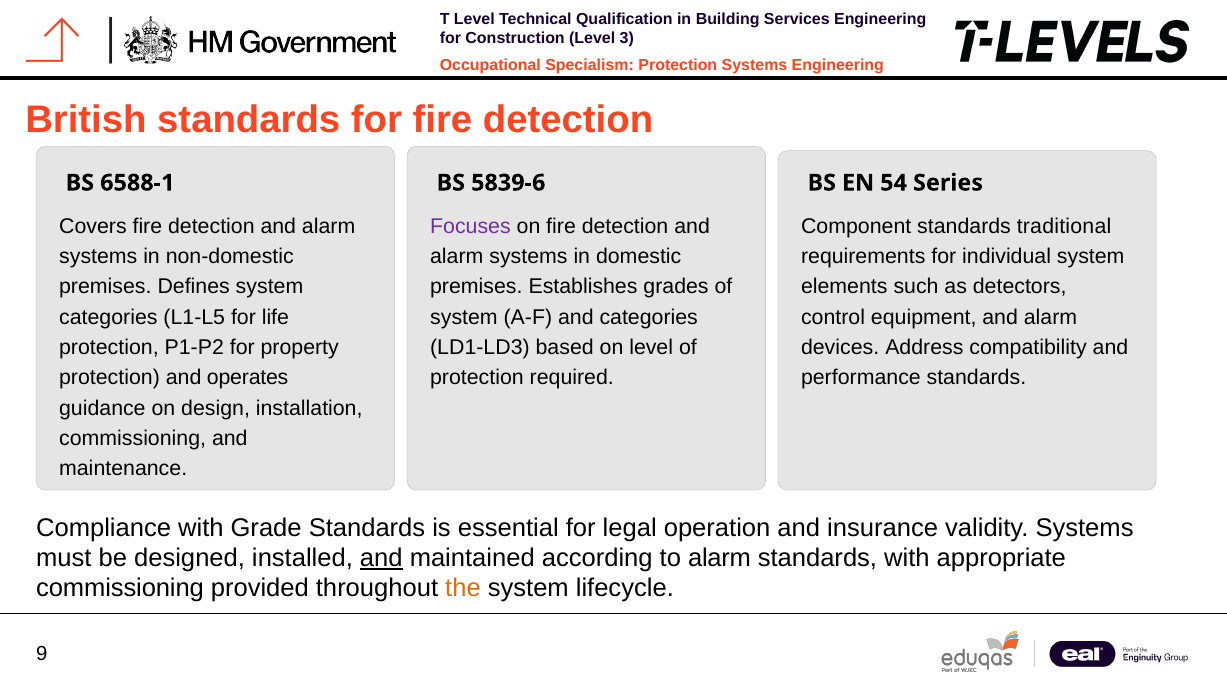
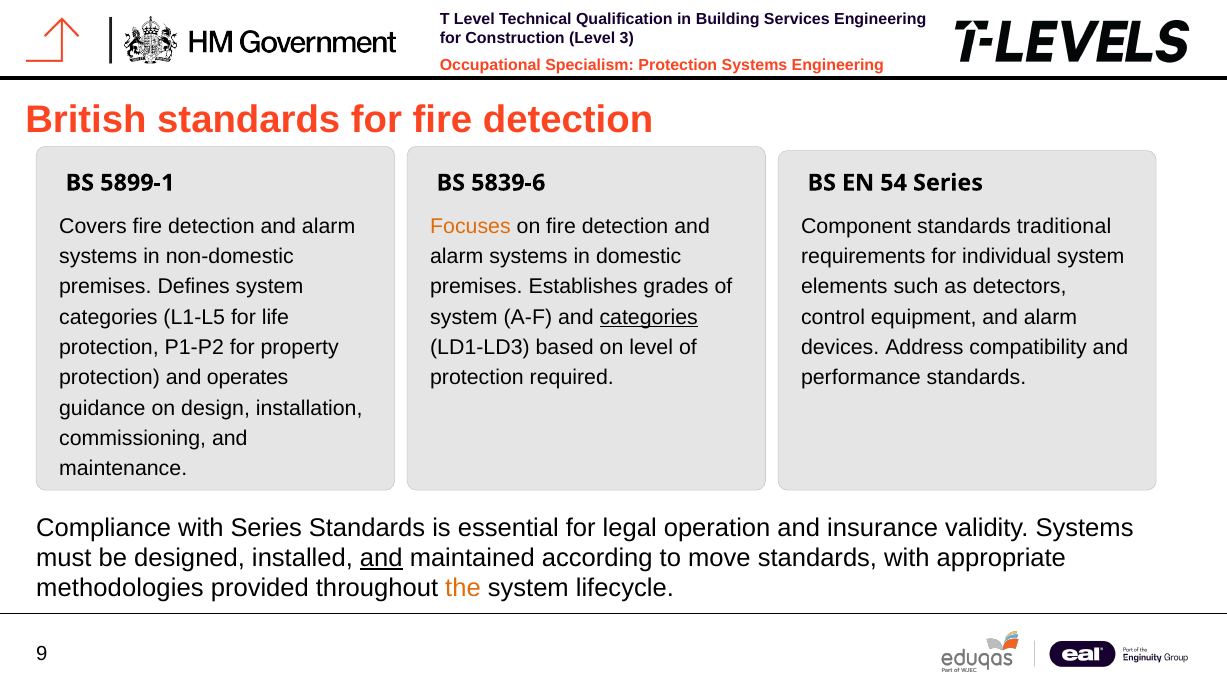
6588-1: 6588-1 -> 5899-1 (137, 183)
Focuses colour: purple -> orange (470, 226)
categories underline: none -> present (649, 317)
with Grade: Grade -> Series (266, 528)
to alarm: alarm -> move (719, 558)
commissioning: commissioning -> methodologies (120, 589)
